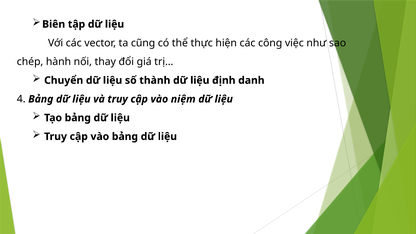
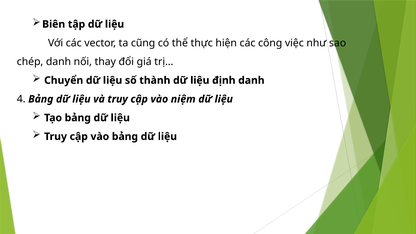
chép hành: hành -> danh (59, 62)
